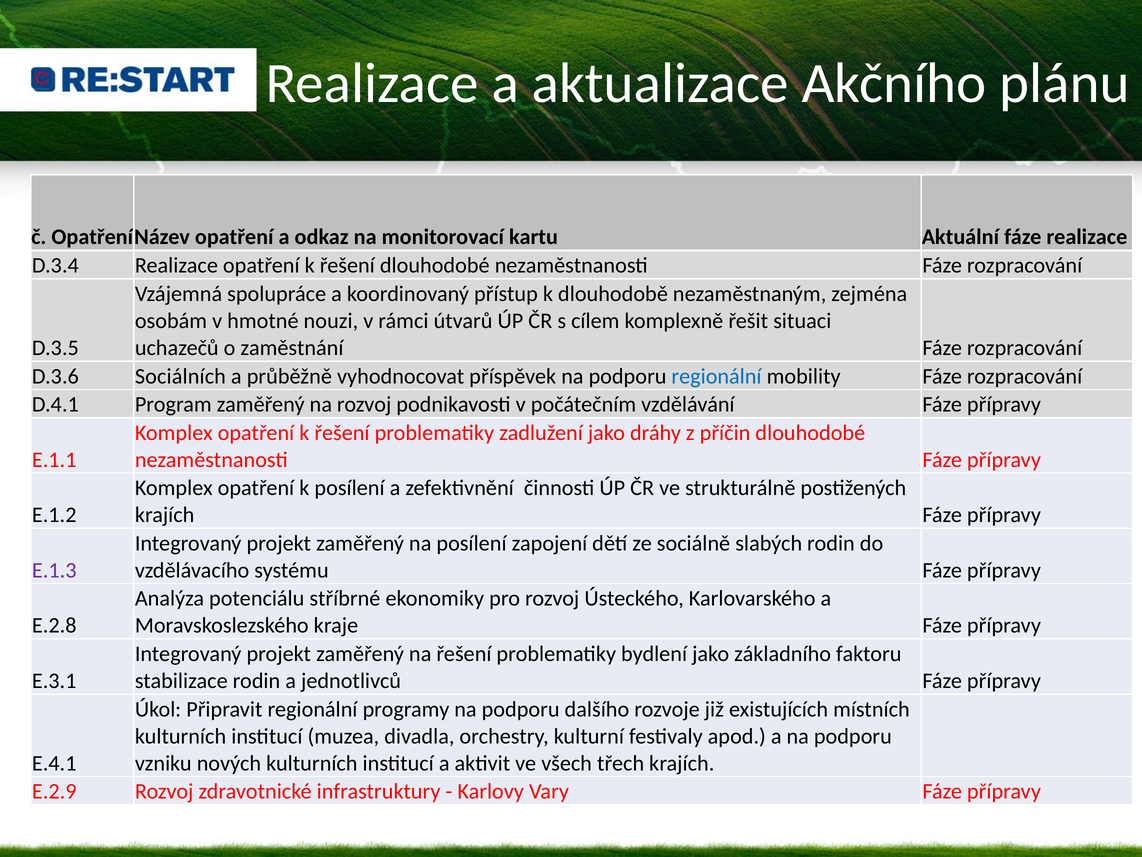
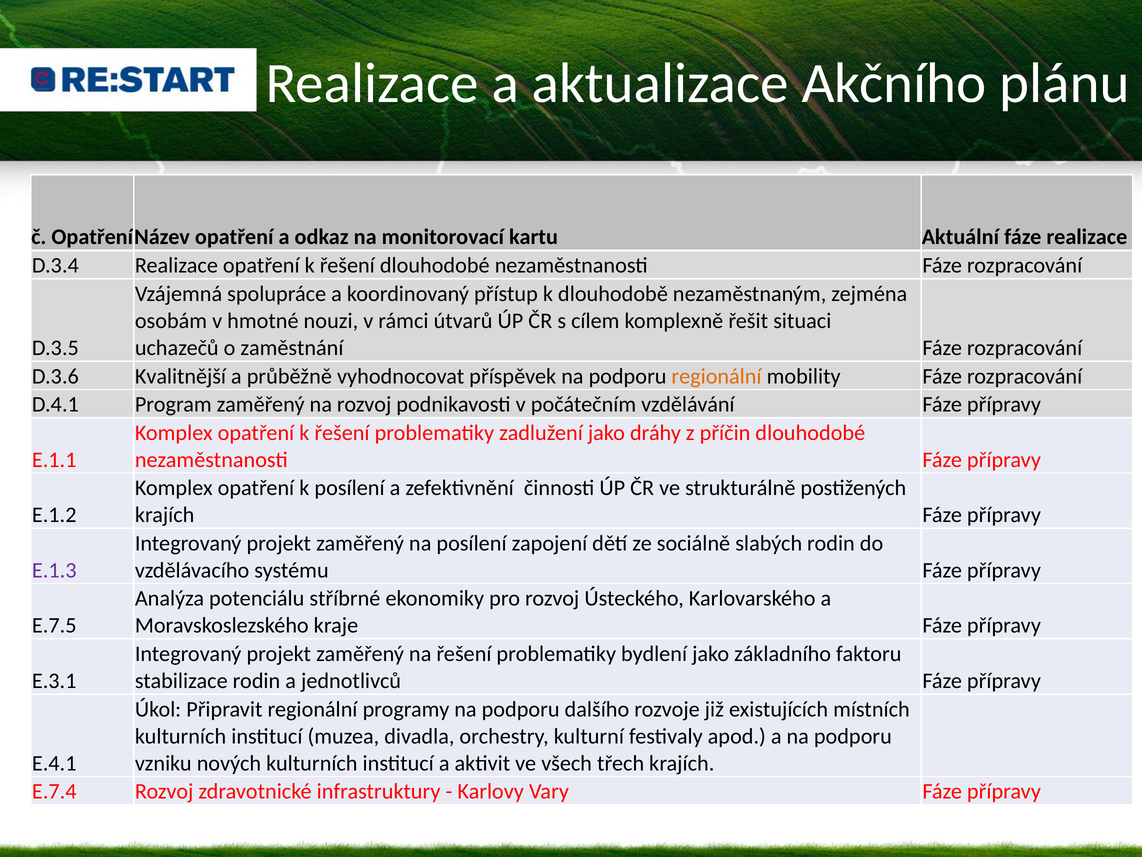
Sociálních: Sociálních -> Kvalitnější (181, 376)
regionální colour: blue -> orange (717, 376)
E.2.8: E.2.8 -> E.7.5 (54, 625)
E.2.9: E.2.9 -> E.7.4 (54, 791)
